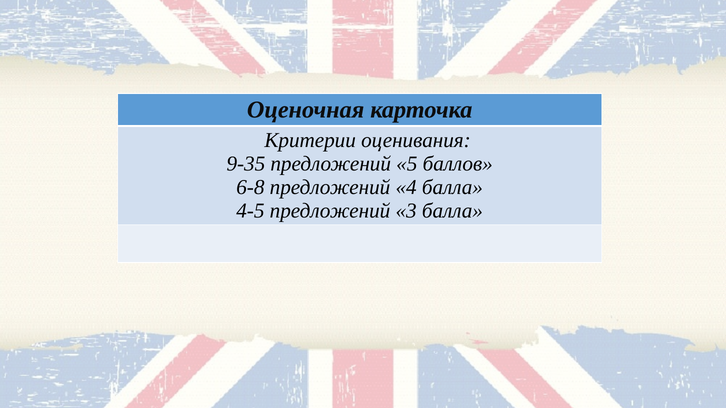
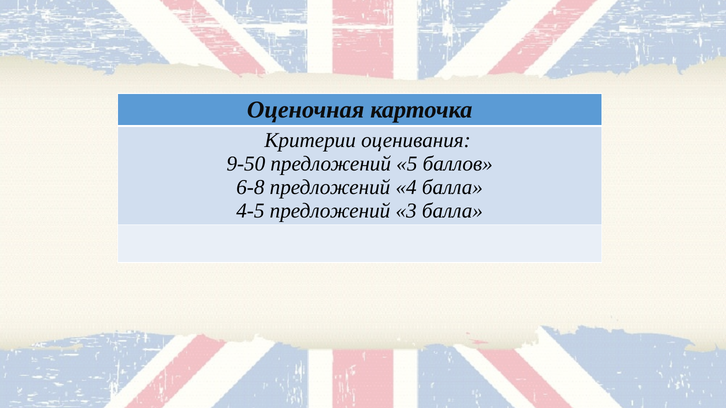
9-35: 9-35 -> 9-50 (246, 164)
